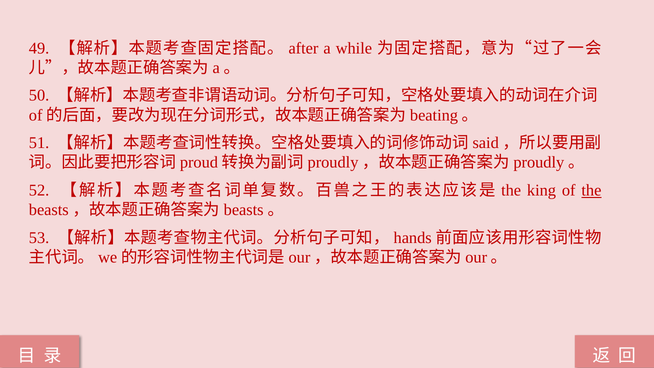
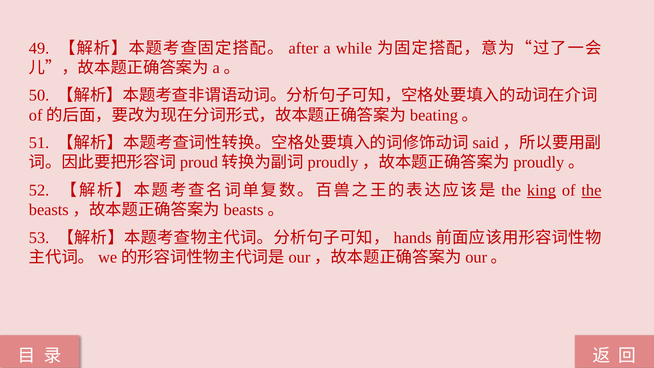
king underline: none -> present (541, 190)
